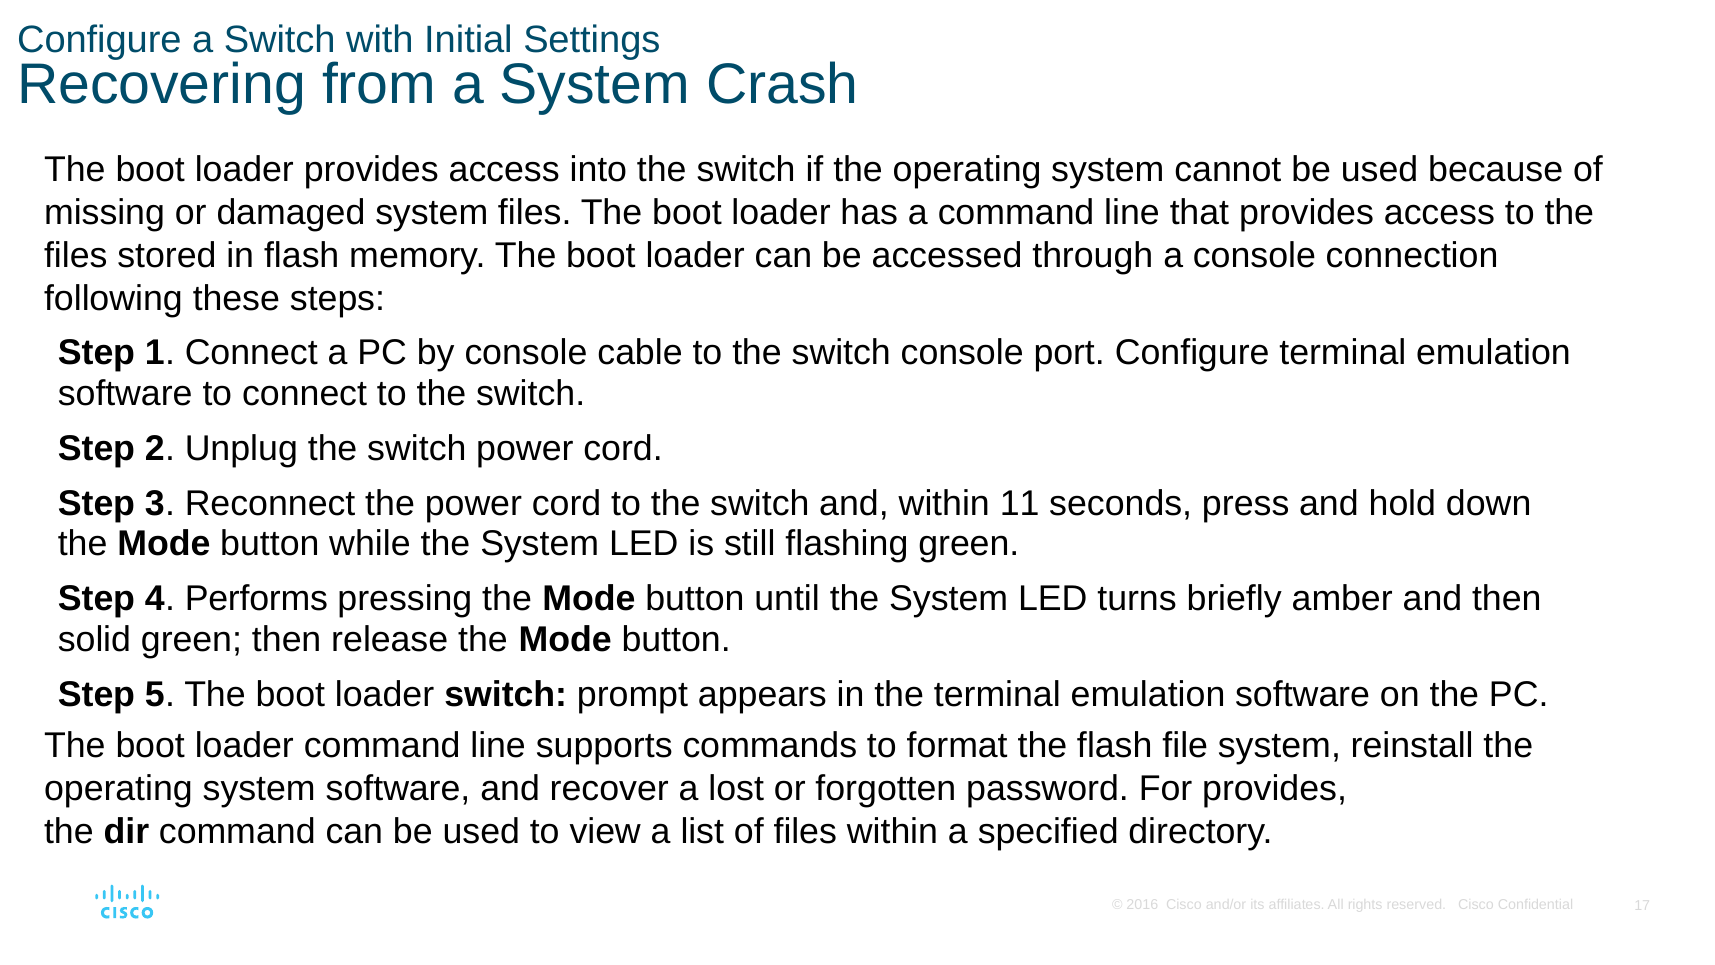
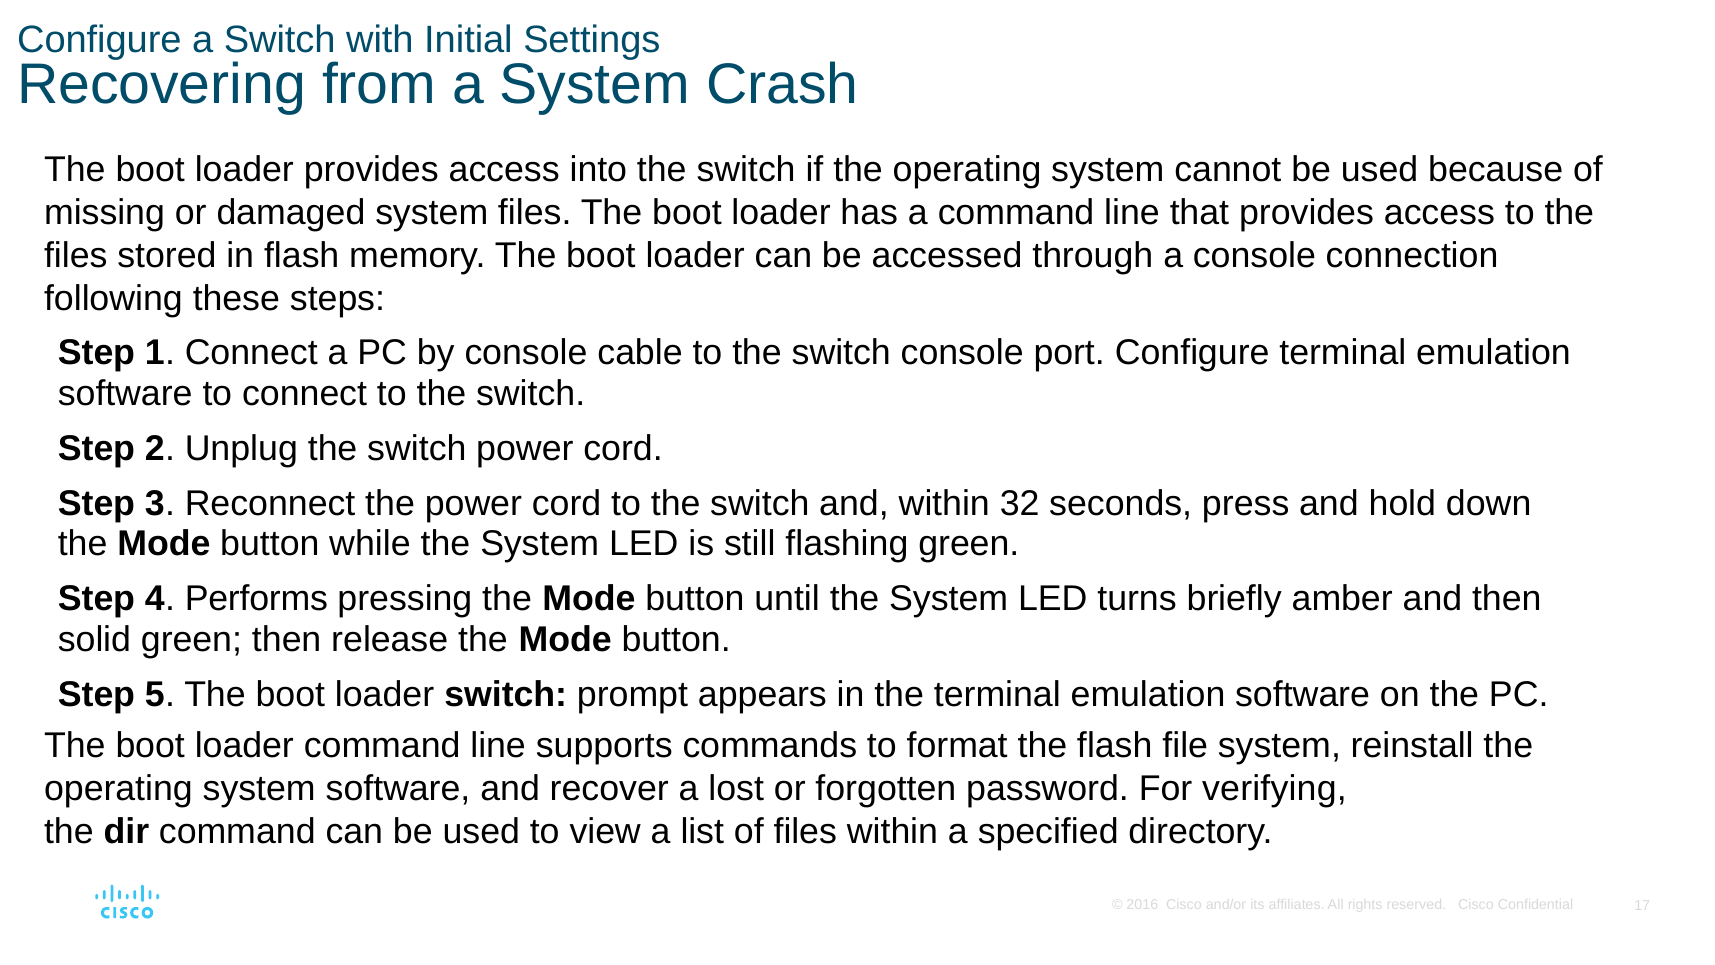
11: 11 -> 32 (1020, 503)
For provides: provides -> verifying (1274, 789)
